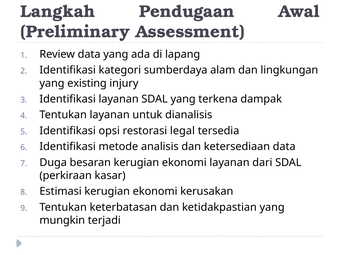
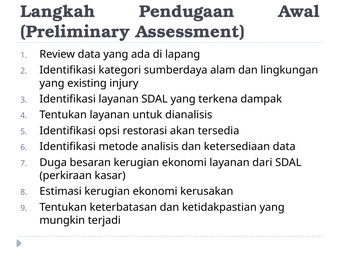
legal: legal -> akan (182, 131)
